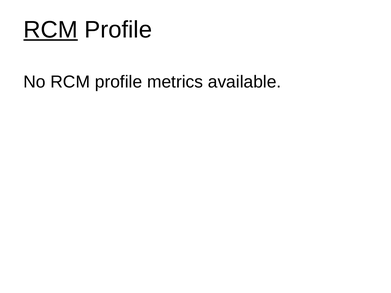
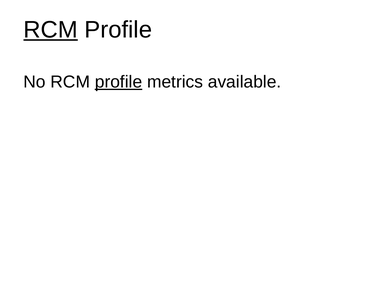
profile underline: none -> present (119, 82)
